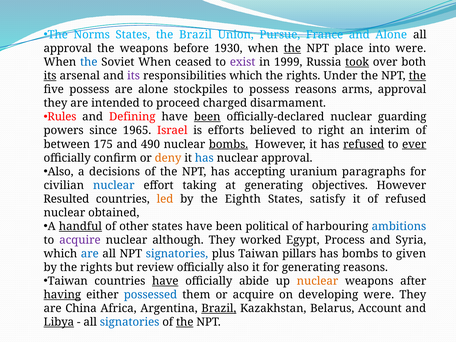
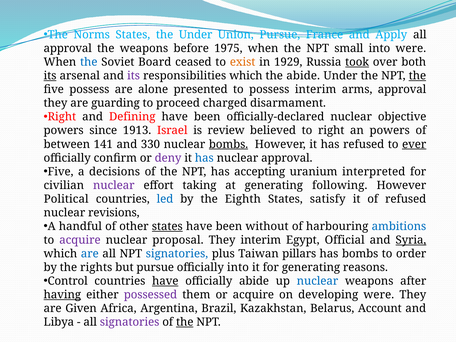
the Brazil: Brazil -> Under (196, 35)
and Alone: Alone -> Apply (391, 35)
1930: 1930 -> 1975 (228, 48)
the underline: present -> none (292, 48)
place: place -> small (349, 48)
Soviet When: When -> Board (155, 62)
exist colour: purple -> orange (243, 62)
1999: 1999 -> 1929 (288, 62)
rights: rights -> abide (303, 76)
stockpiles: stockpiles -> presented (201, 90)
possess reasons: reasons -> interim (316, 90)
intended: intended -> guarding (115, 103)
Rules: Rules -> Right (62, 117)
been underline: present -> none (207, 117)
guarding: guarding -> objective (402, 117)
1965: 1965 -> 1913 (137, 131)
efforts: efforts -> review (226, 131)
an interim: interim -> powers (390, 131)
175: 175 -> 141 (103, 144)
490: 490 -> 330 (150, 144)
refused underline: present -> none (364, 144)
deny colour: orange -> purple (168, 158)
Also: Also -> Five (61, 172)
paragraphs: paragraphs -> interpreted (374, 172)
nuclear colour: blue -> purple (114, 185)
objectives: objectives -> following (340, 185)
Resulted: Resulted -> Political (66, 199)
led colour: orange -> blue (165, 199)
obtained: obtained -> revisions (114, 213)
handful underline: present -> none (80, 226)
states underline: none -> present (167, 226)
political: political -> without (267, 226)
although: although -> proposal (178, 240)
They worked: worked -> interim (261, 240)
Process: Process -> Official (345, 240)
Syria underline: none -> present (411, 240)
given: given -> order (411, 254)
but review: review -> pursue (155, 267)
officially also: also -> into (238, 267)
Taiwan: Taiwan -> Control (68, 281)
nuclear colour: orange -> blue (317, 281)
possessed colour: blue -> purple (150, 295)
China: China -> Given (81, 308)
Brazil underline: present -> none (219, 308)
Libya underline: present -> none (59, 322)
signatories colour: blue -> purple (130, 322)
